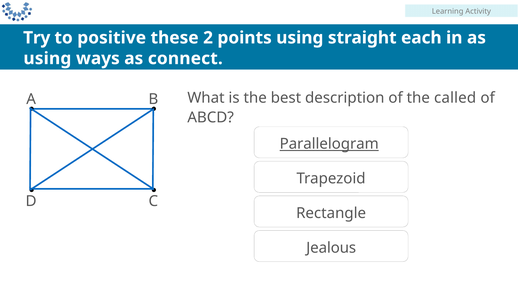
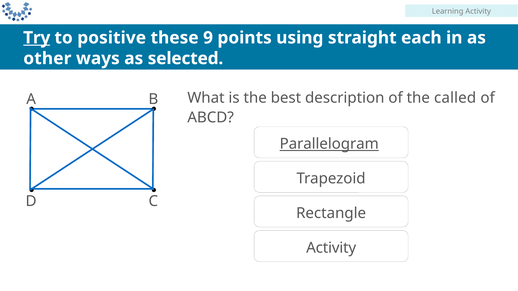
Try underline: none -> present (37, 38)
2: 2 -> 9 (208, 38)
using: using -> other (47, 59)
connect: connect -> selected (185, 59)
Jealous: Jealous -> Activity (331, 248)
